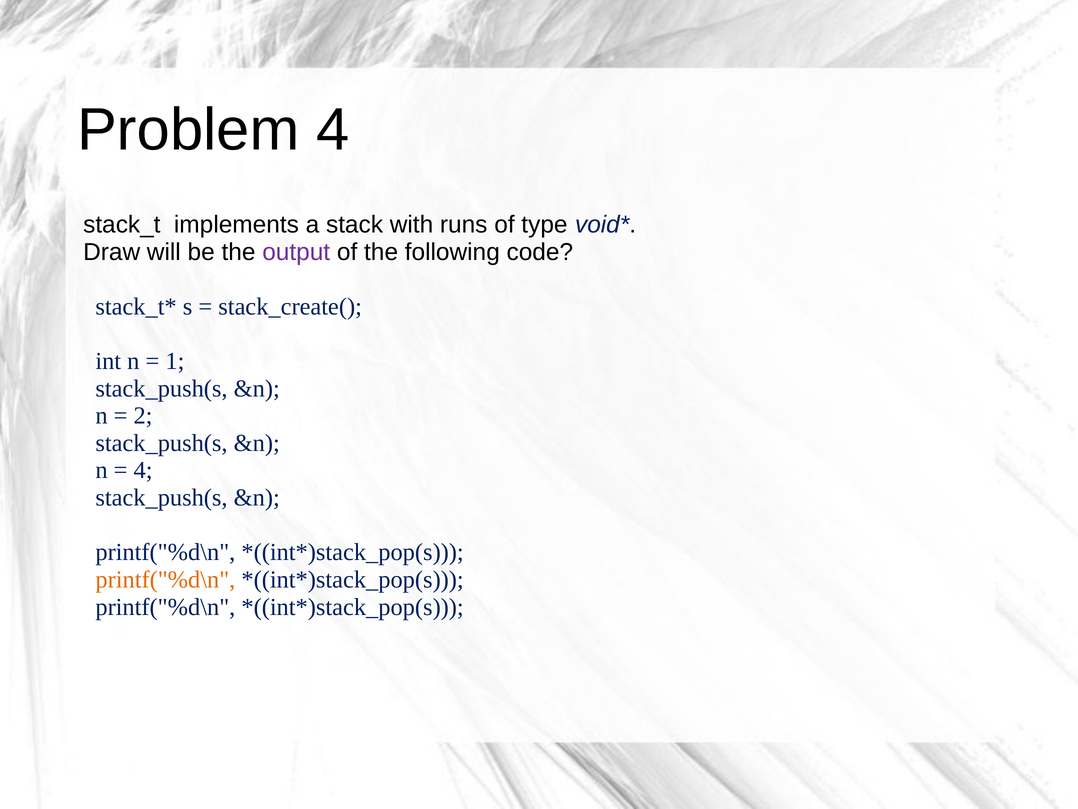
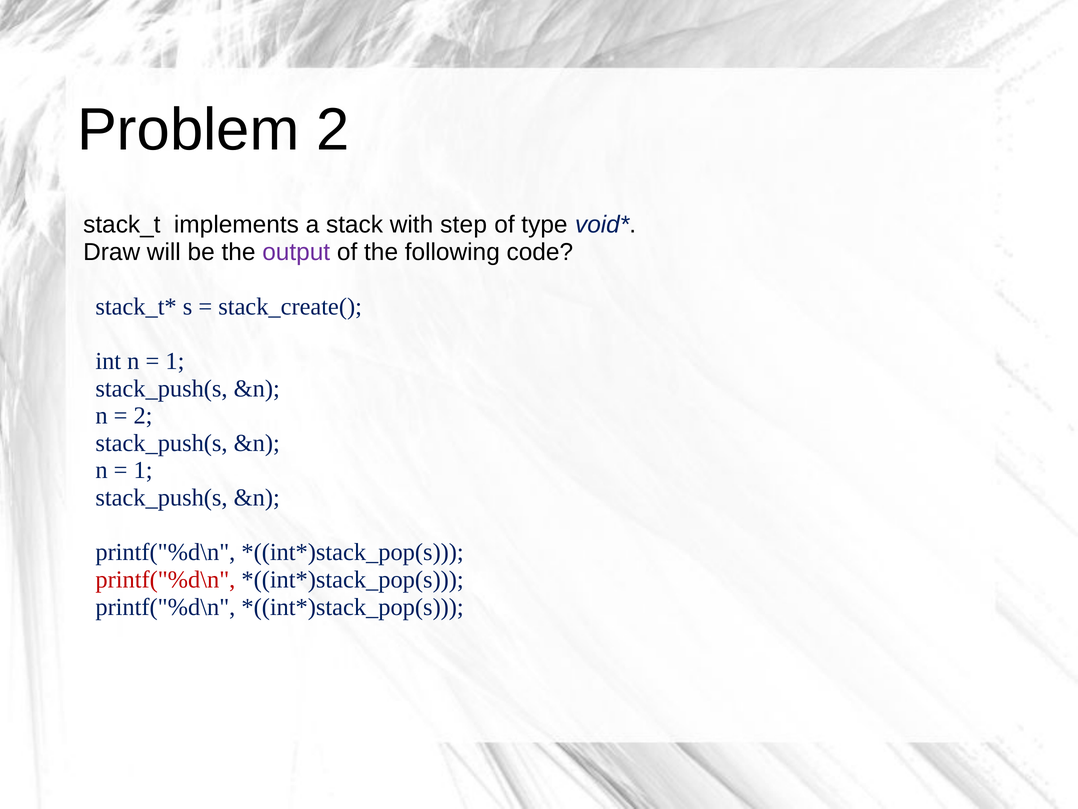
Problem 4: 4 -> 2 (333, 130)
runs: runs -> step (464, 224)
4: 4 -> 1 (143, 470)
printf("%d\n colour: orange -> red (165, 579)
